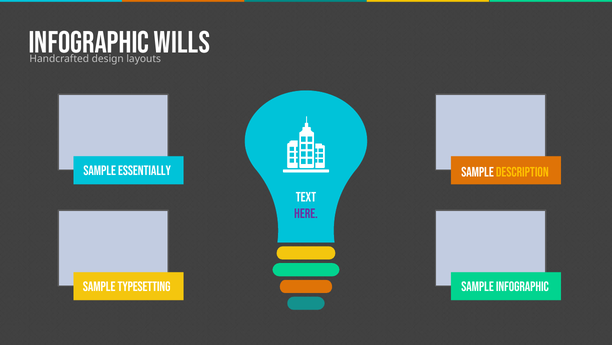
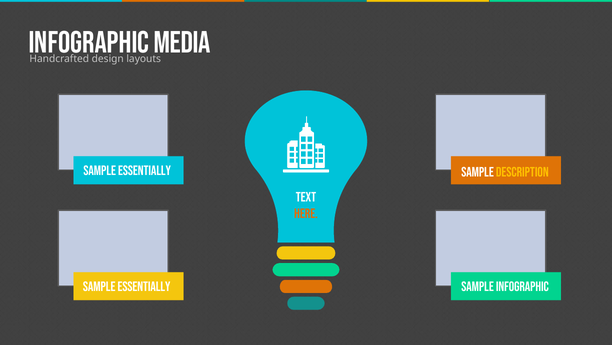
WILLS: WILLS -> MEDIA (182, 43)
HERE colour: purple -> orange (306, 213)
TYPESETTING: TYPESETTING -> ESSENTIALLY (144, 286)
